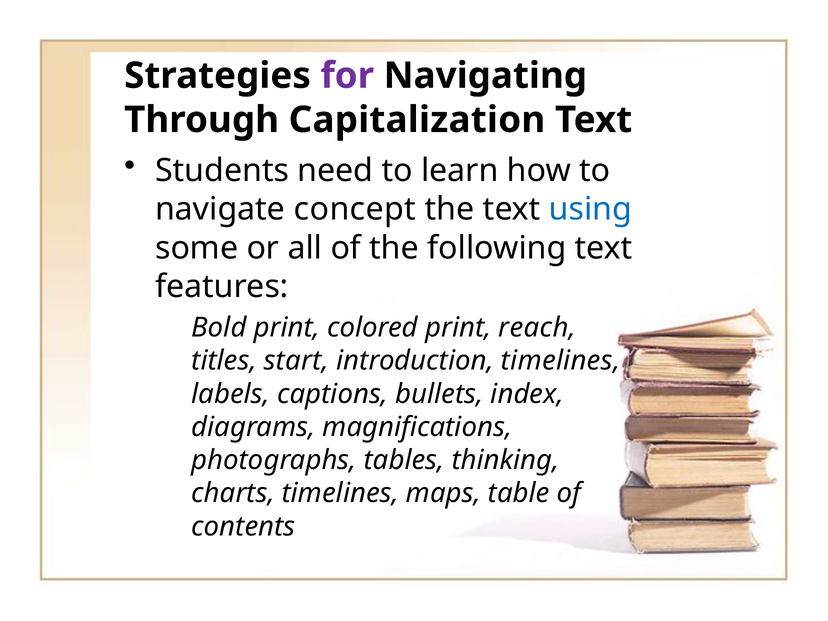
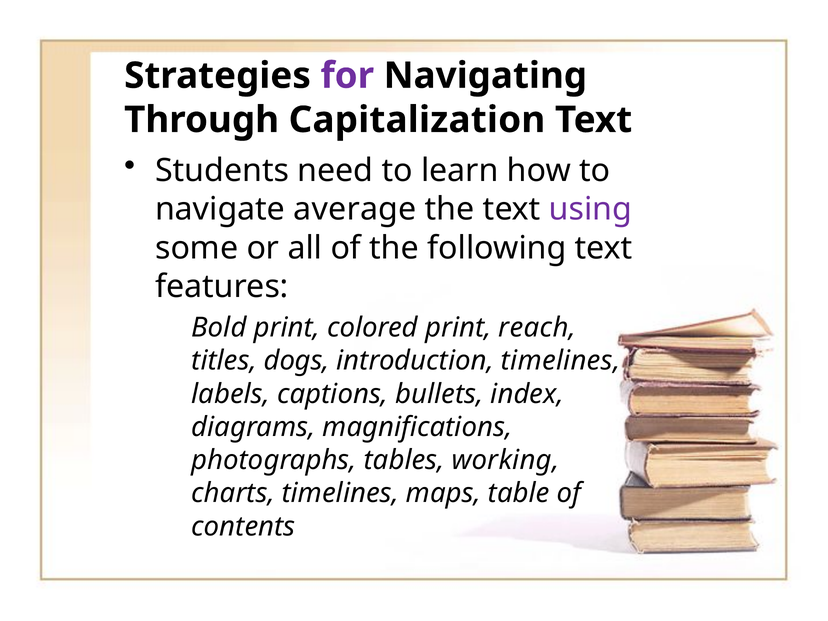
concept: concept -> average (355, 209)
using colour: blue -> purple (590, 209)
start: start -> dogs (297, 361)
thinking: thinking -> working (505, 460)
